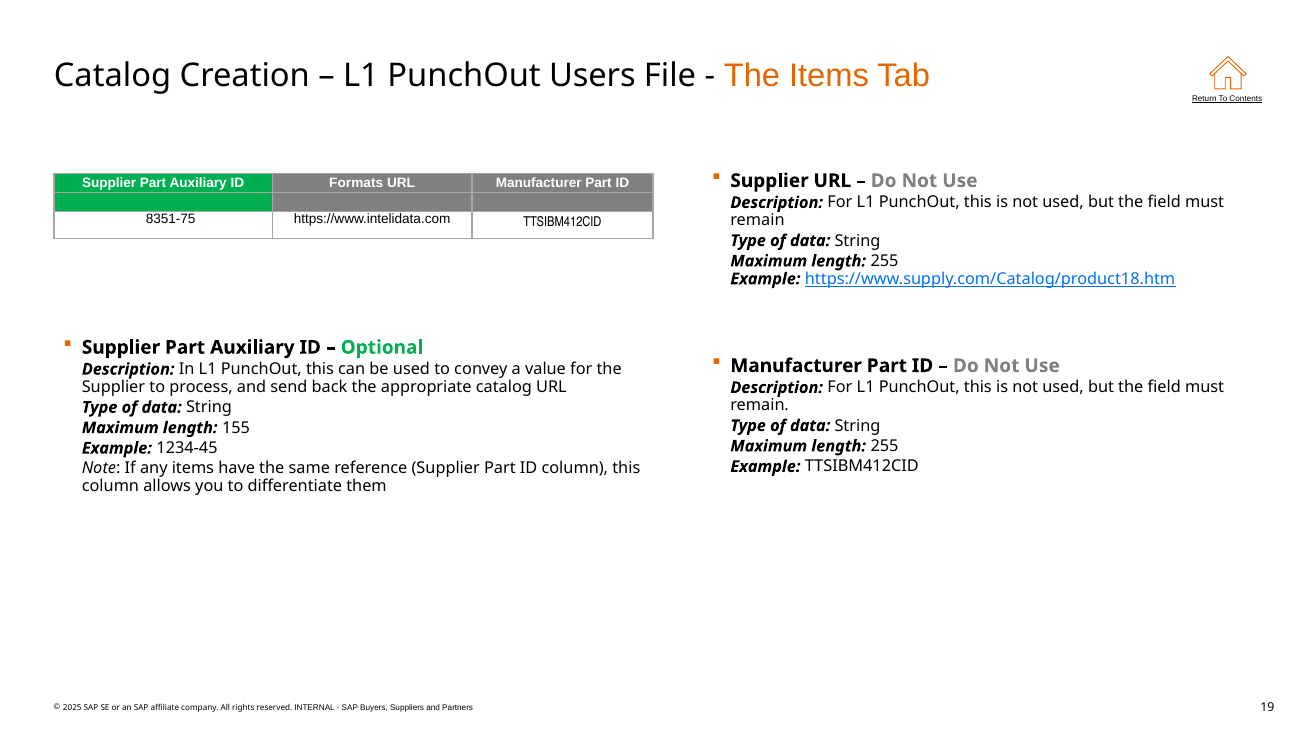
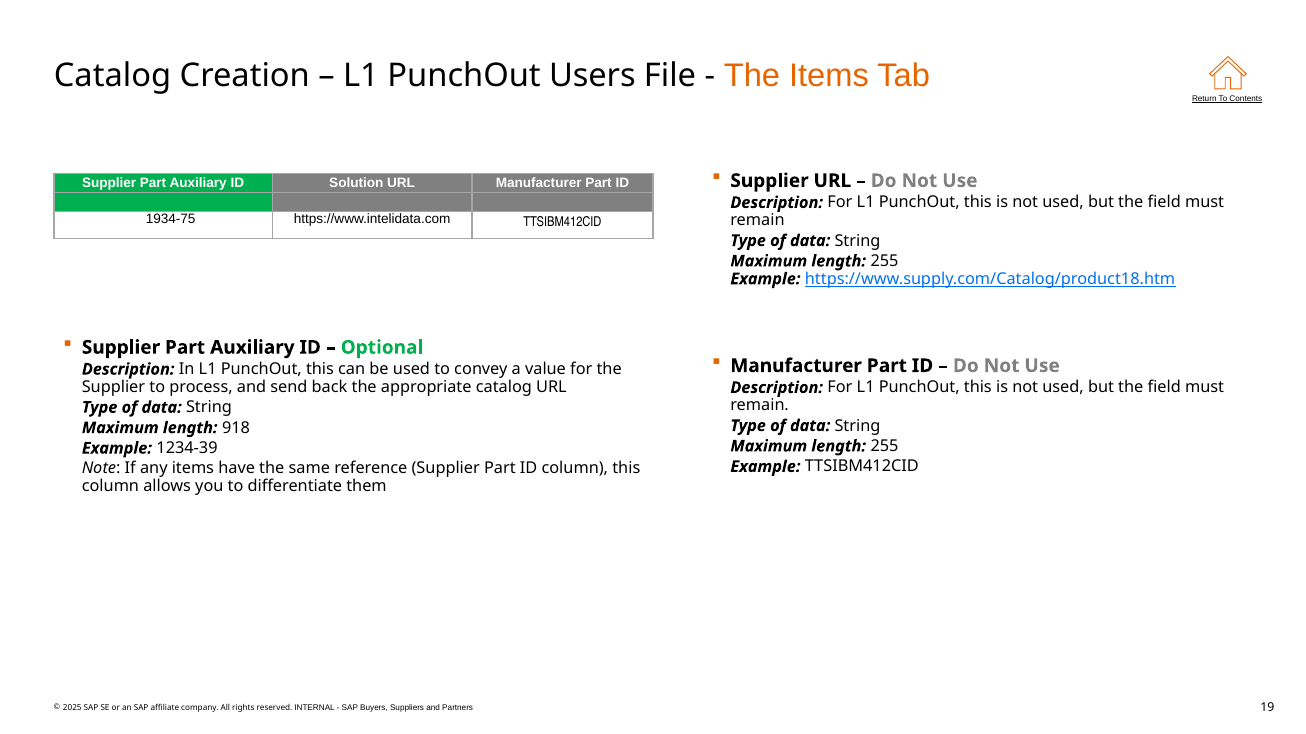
Formats: Formats -> Solution (356, 183)
8351-75: 8351-75 -> 1934-75 (171, 219)
155: 155 -> 918 (236, 428)
1234-45: 1234-45 -> 1234-39 (187, 448)
